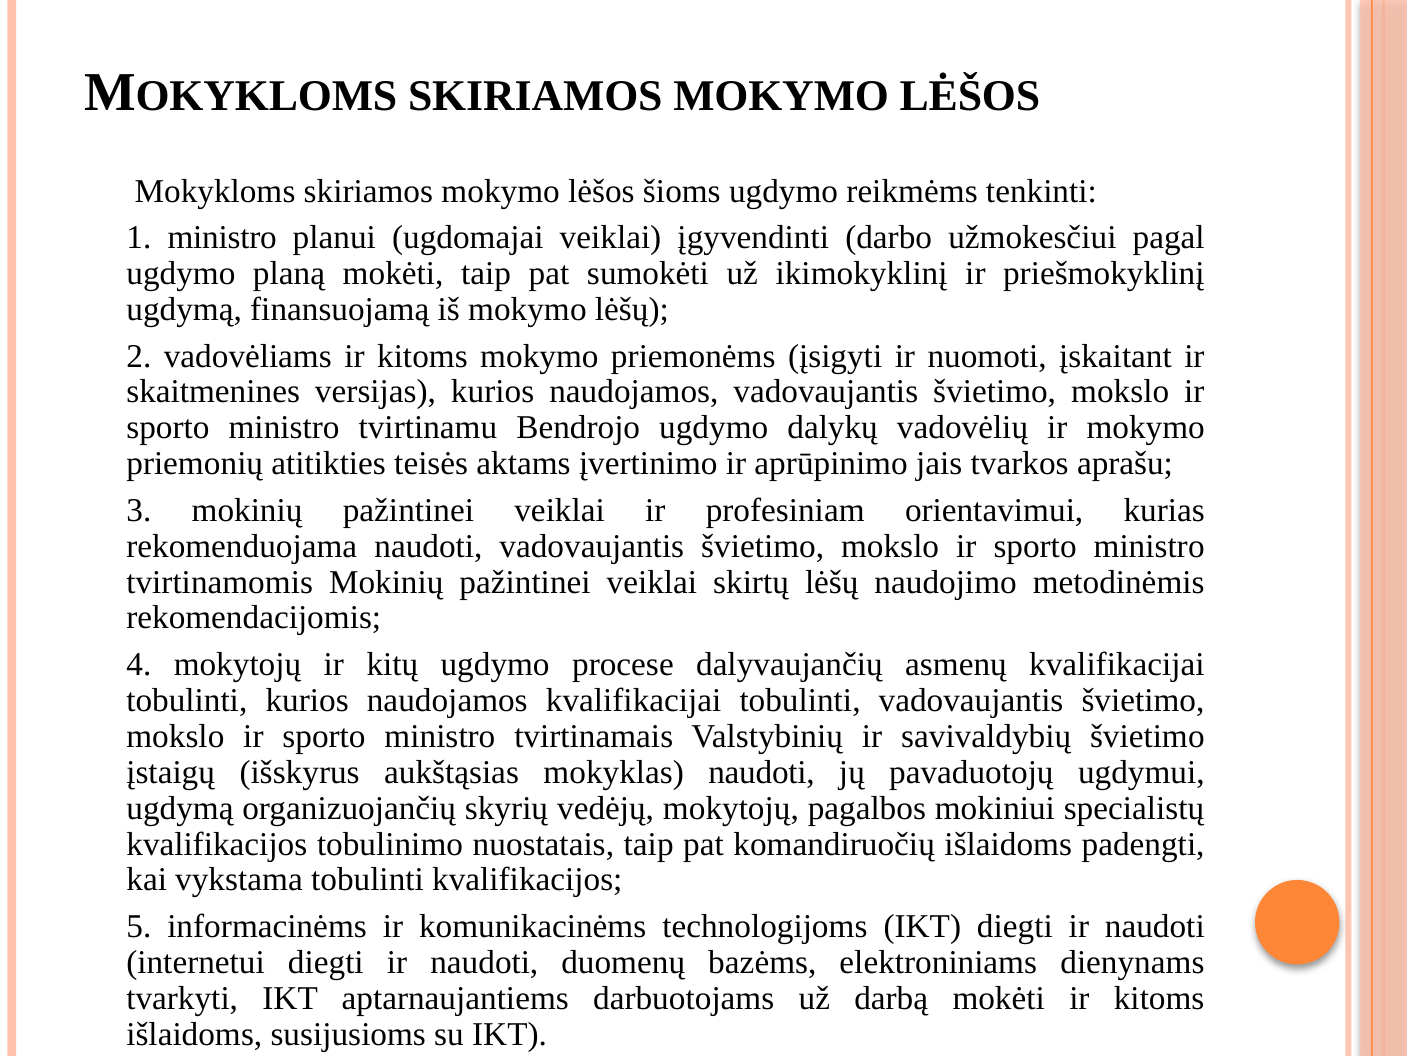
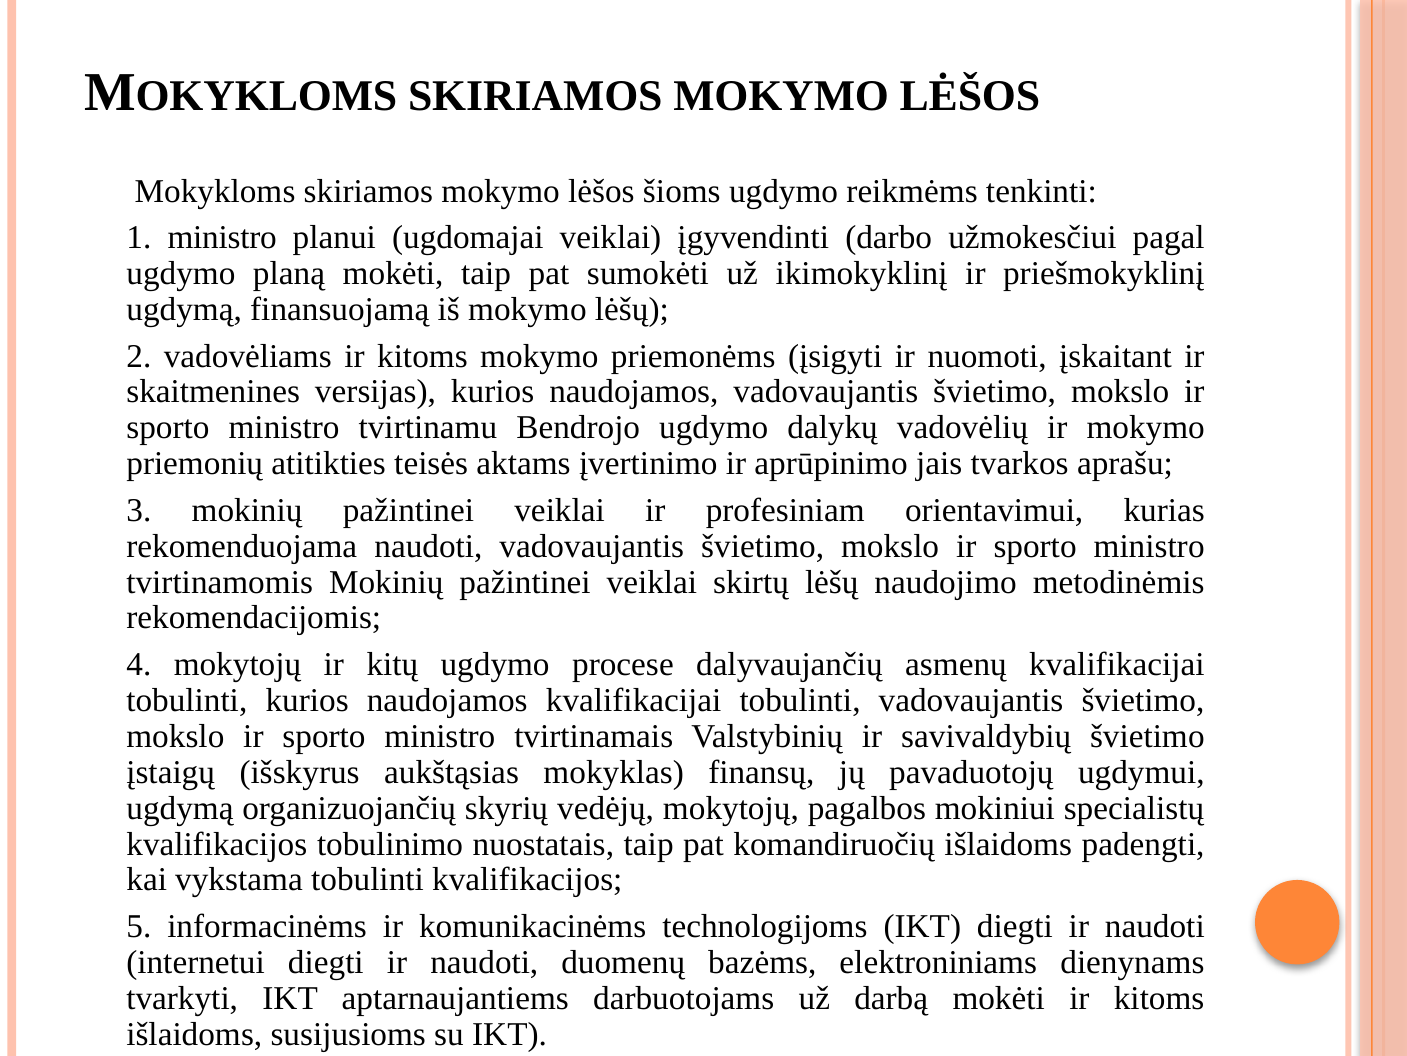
mokyklas naudoti: naudoti -> finansų (761, 772)
